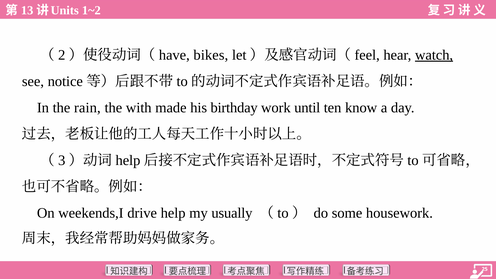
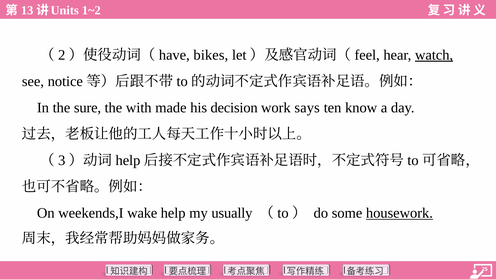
rain: rain -> sure (88, 108)
birthday: birthday -> decision (234, 108)
until: until -> says (307, 108)
drive: drive -> wake (142, 213)
housework underline: none -> present (399, 213)
